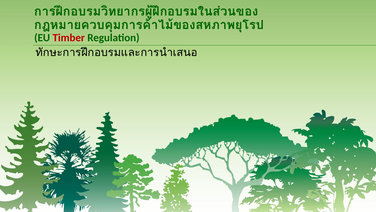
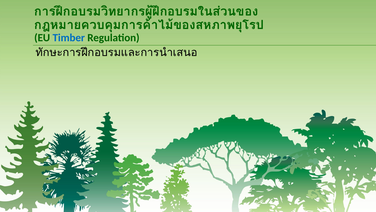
Timber colour: red -> blue (69, 38)
